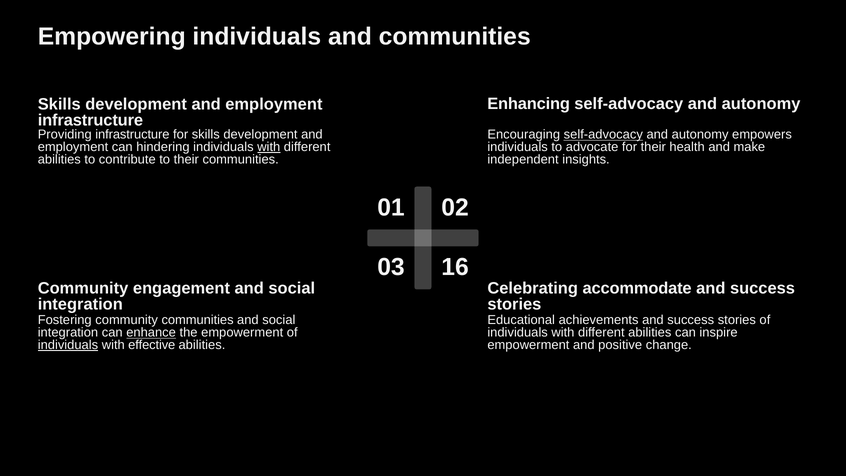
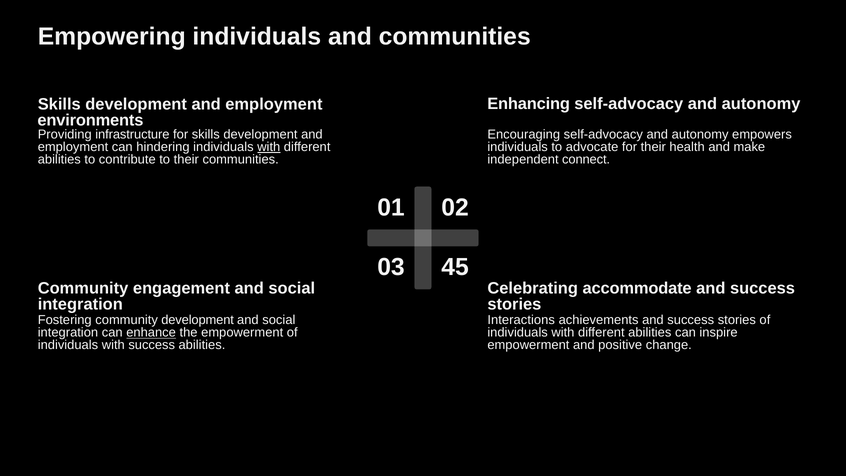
infrastructure: infrastructure -> environments (90, 120)
self-advocacy underline: present -> none (603, 135)
insights: insights -> connect (586, 159)
16: 16 -> 45 (455, 267)
community communities: communities -> development (198, 320)
Educational: Educational -> Interactions (521, 320)
individuals underline: present -> none (68, 345)
with effective: effective -> success (152, 345)
